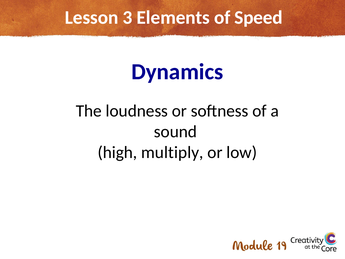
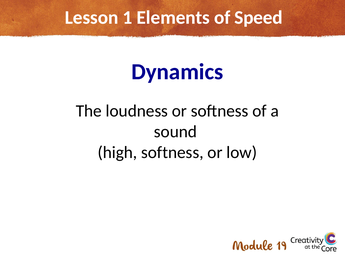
3: 3 -> 1 (127, 17)
high multiply: multiply -> softness (172, 152)
